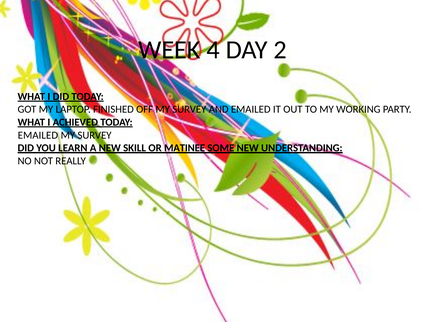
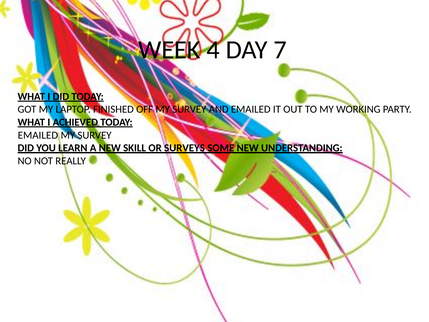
2: 2 -> 7 (280, 50)
MATINEE: MATINEE -> SURVEYS (184, 148)
